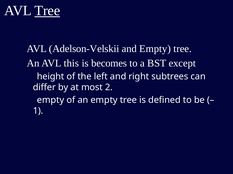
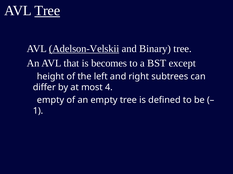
Adelson-Velskii underline: none -> present (84, 49)
and Empty: Empty -> Binary (155, 49)
this: this -> that (71, 63)
2: 2 -> 4 (109, 88)
